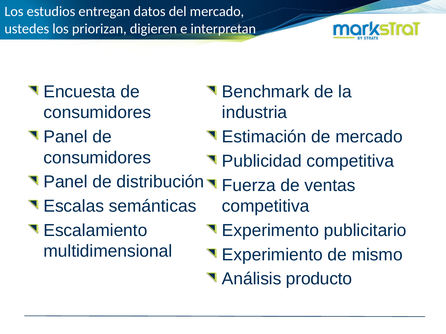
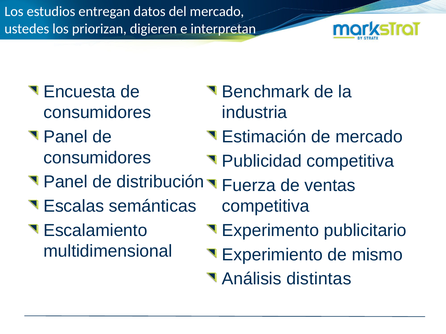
producto: producto -> distintas (319, 279)
